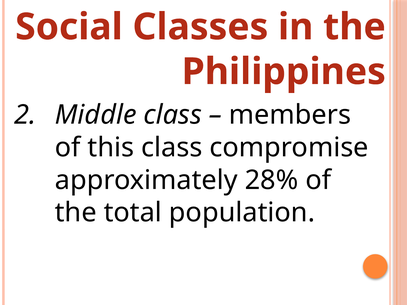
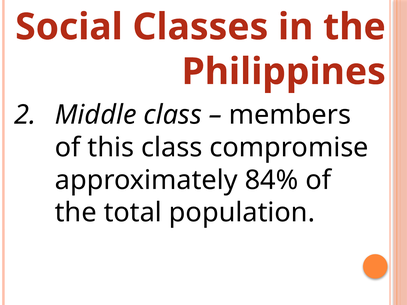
28%: 28% -> 84% (272, 180)
